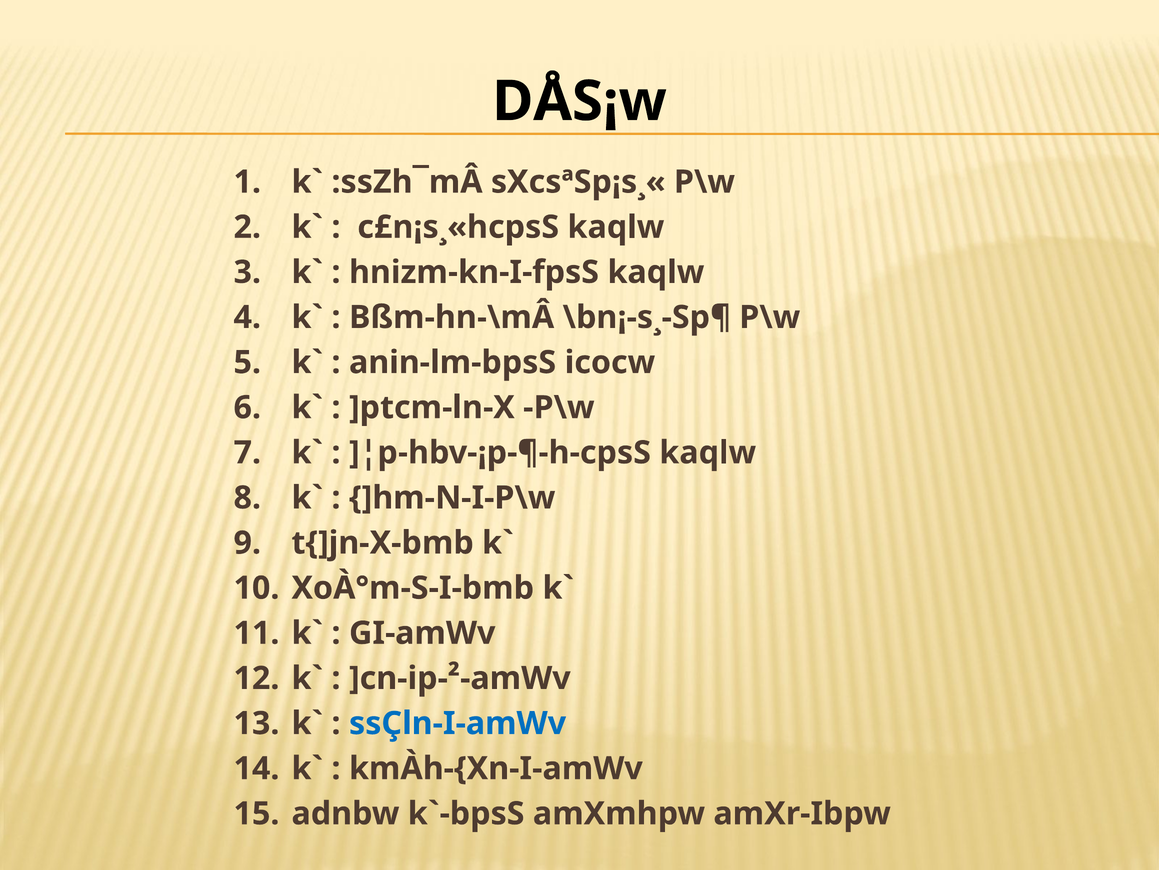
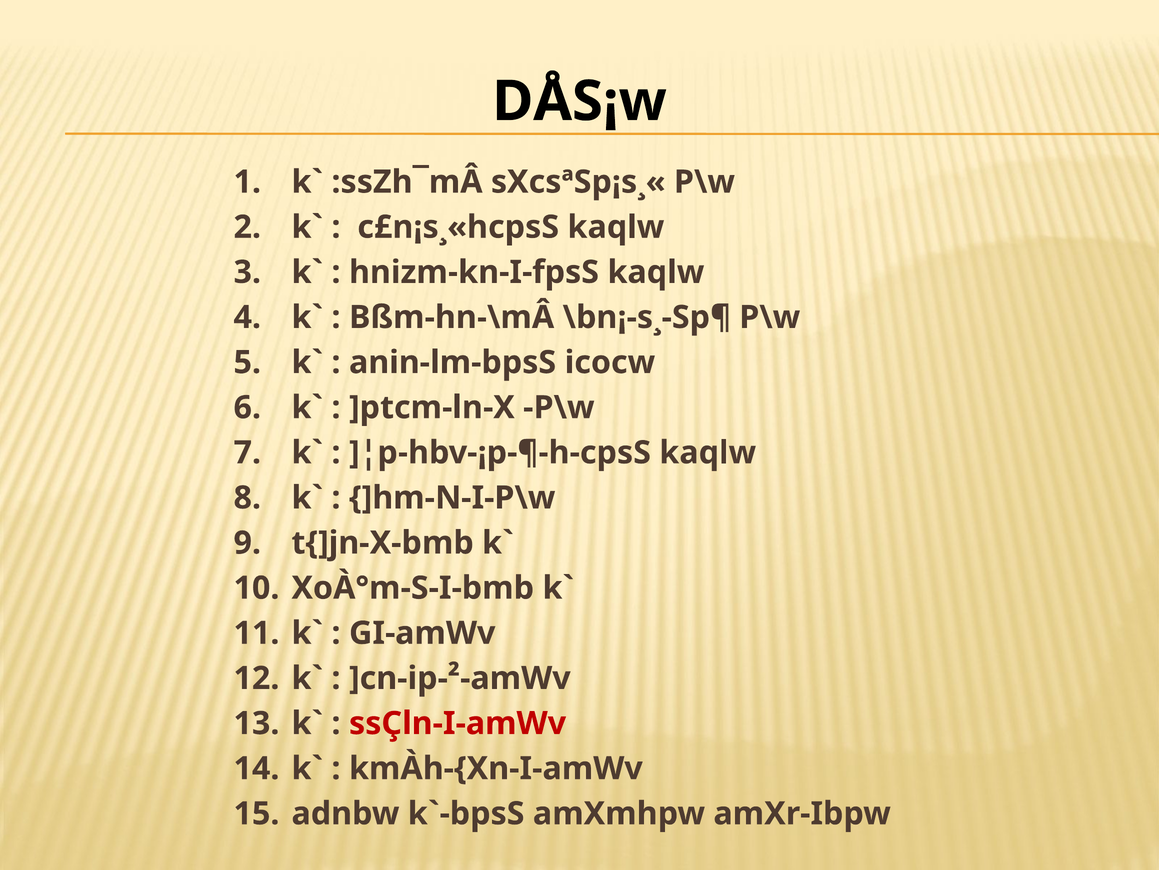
ssÇln-I-amWv colour: blue -> red (458, 723)
